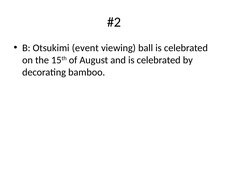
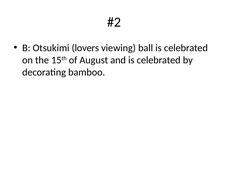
event: event -> lovers (85, 48)
